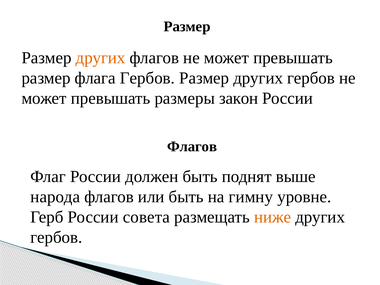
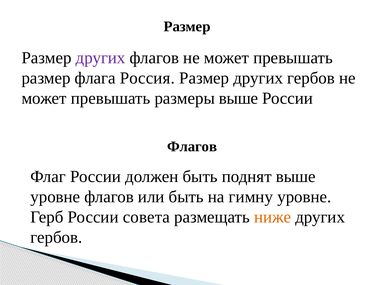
других colour: orange -> purple (101, 58)
флага Гербов: Гербов -> Россия (147, 78)
размеры закон: закон -> выше (239, 98)
народа: народа -> уровне (55, 197)
